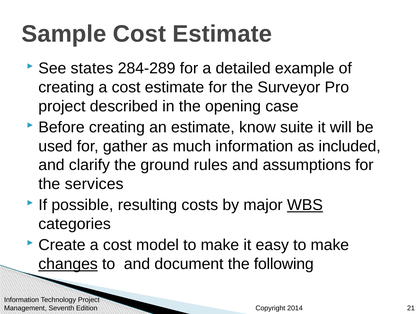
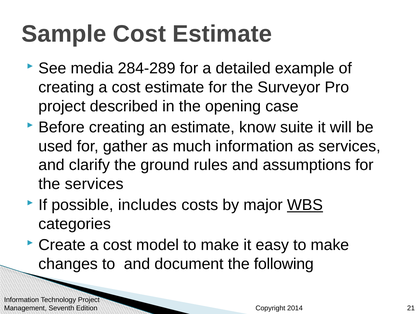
states: states -> media (92, 69)
as included: included -> services (350, 146)
resulting: resulting -> includes (147, 205)
changes underline: present -> none (68, 264)
